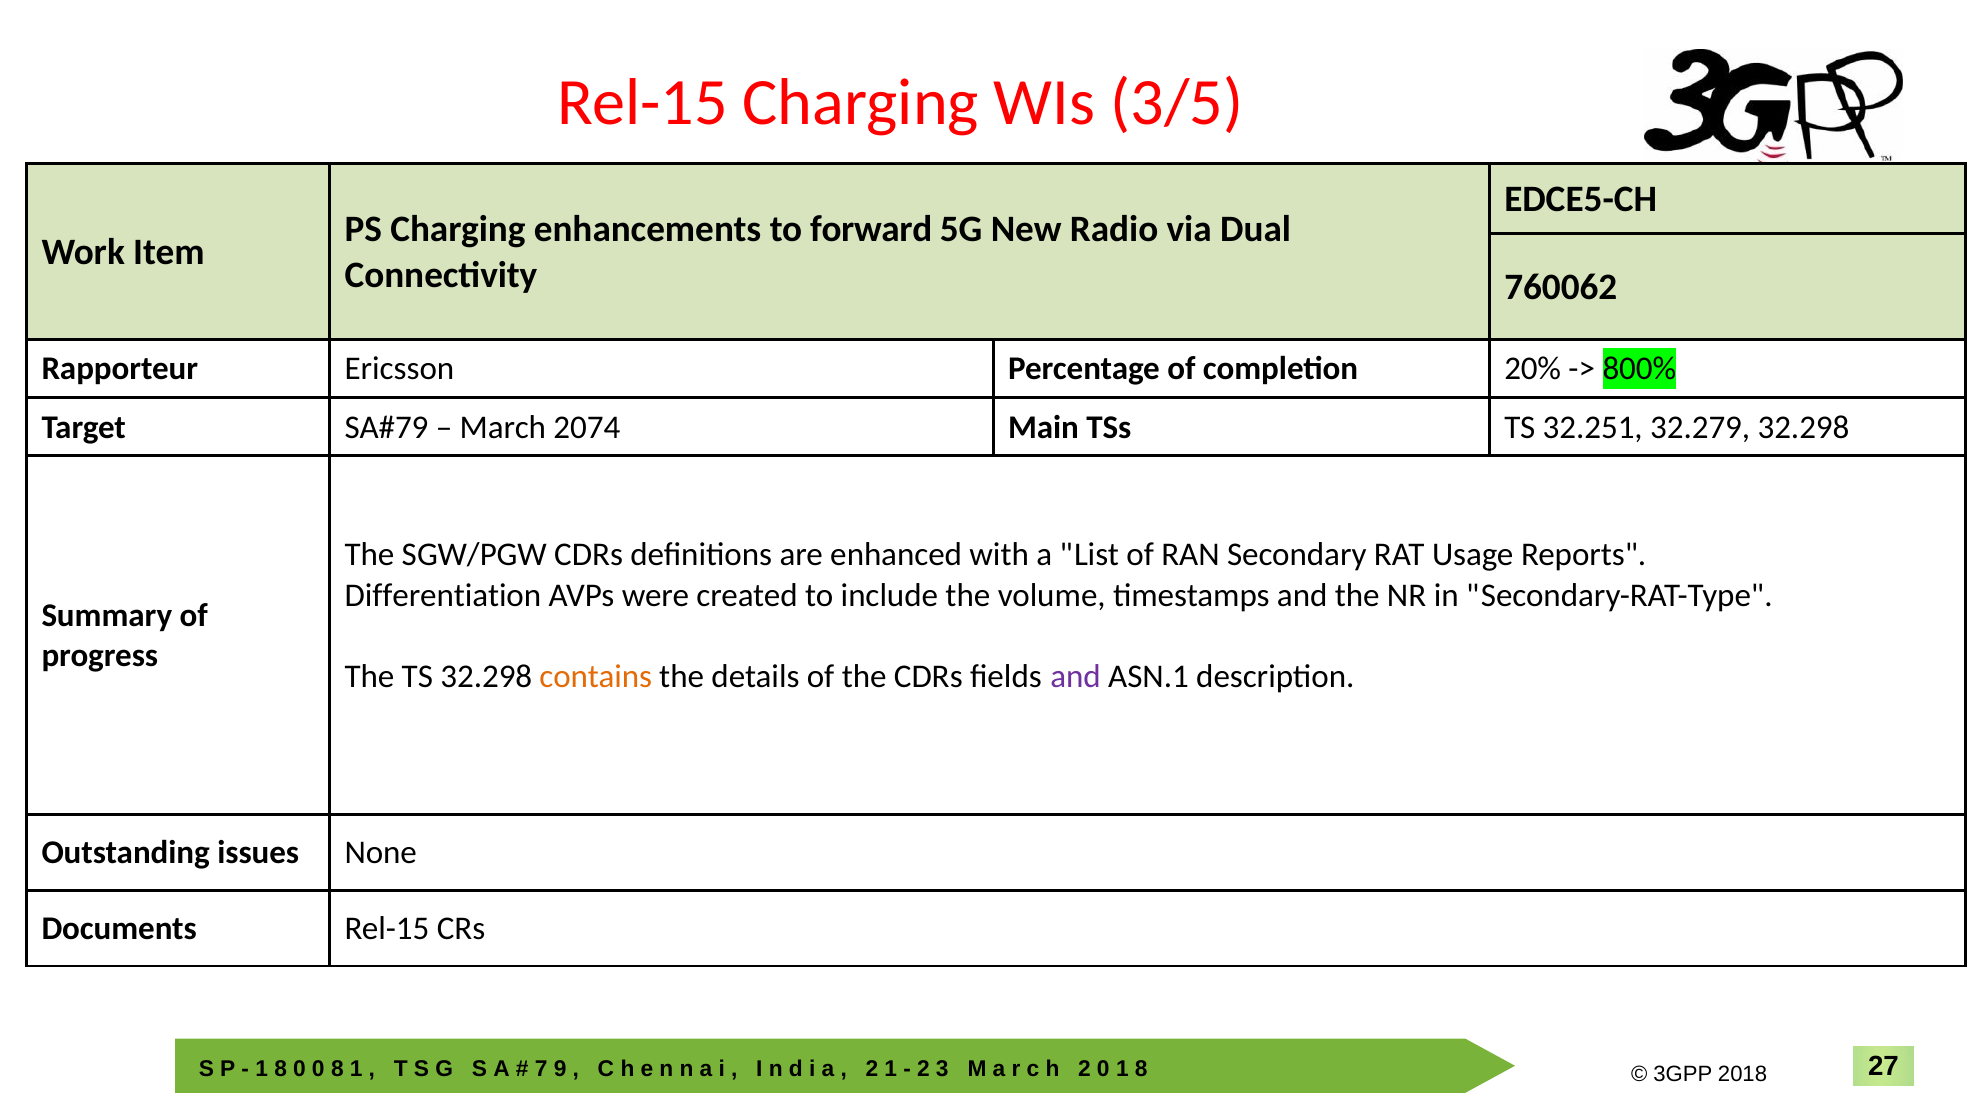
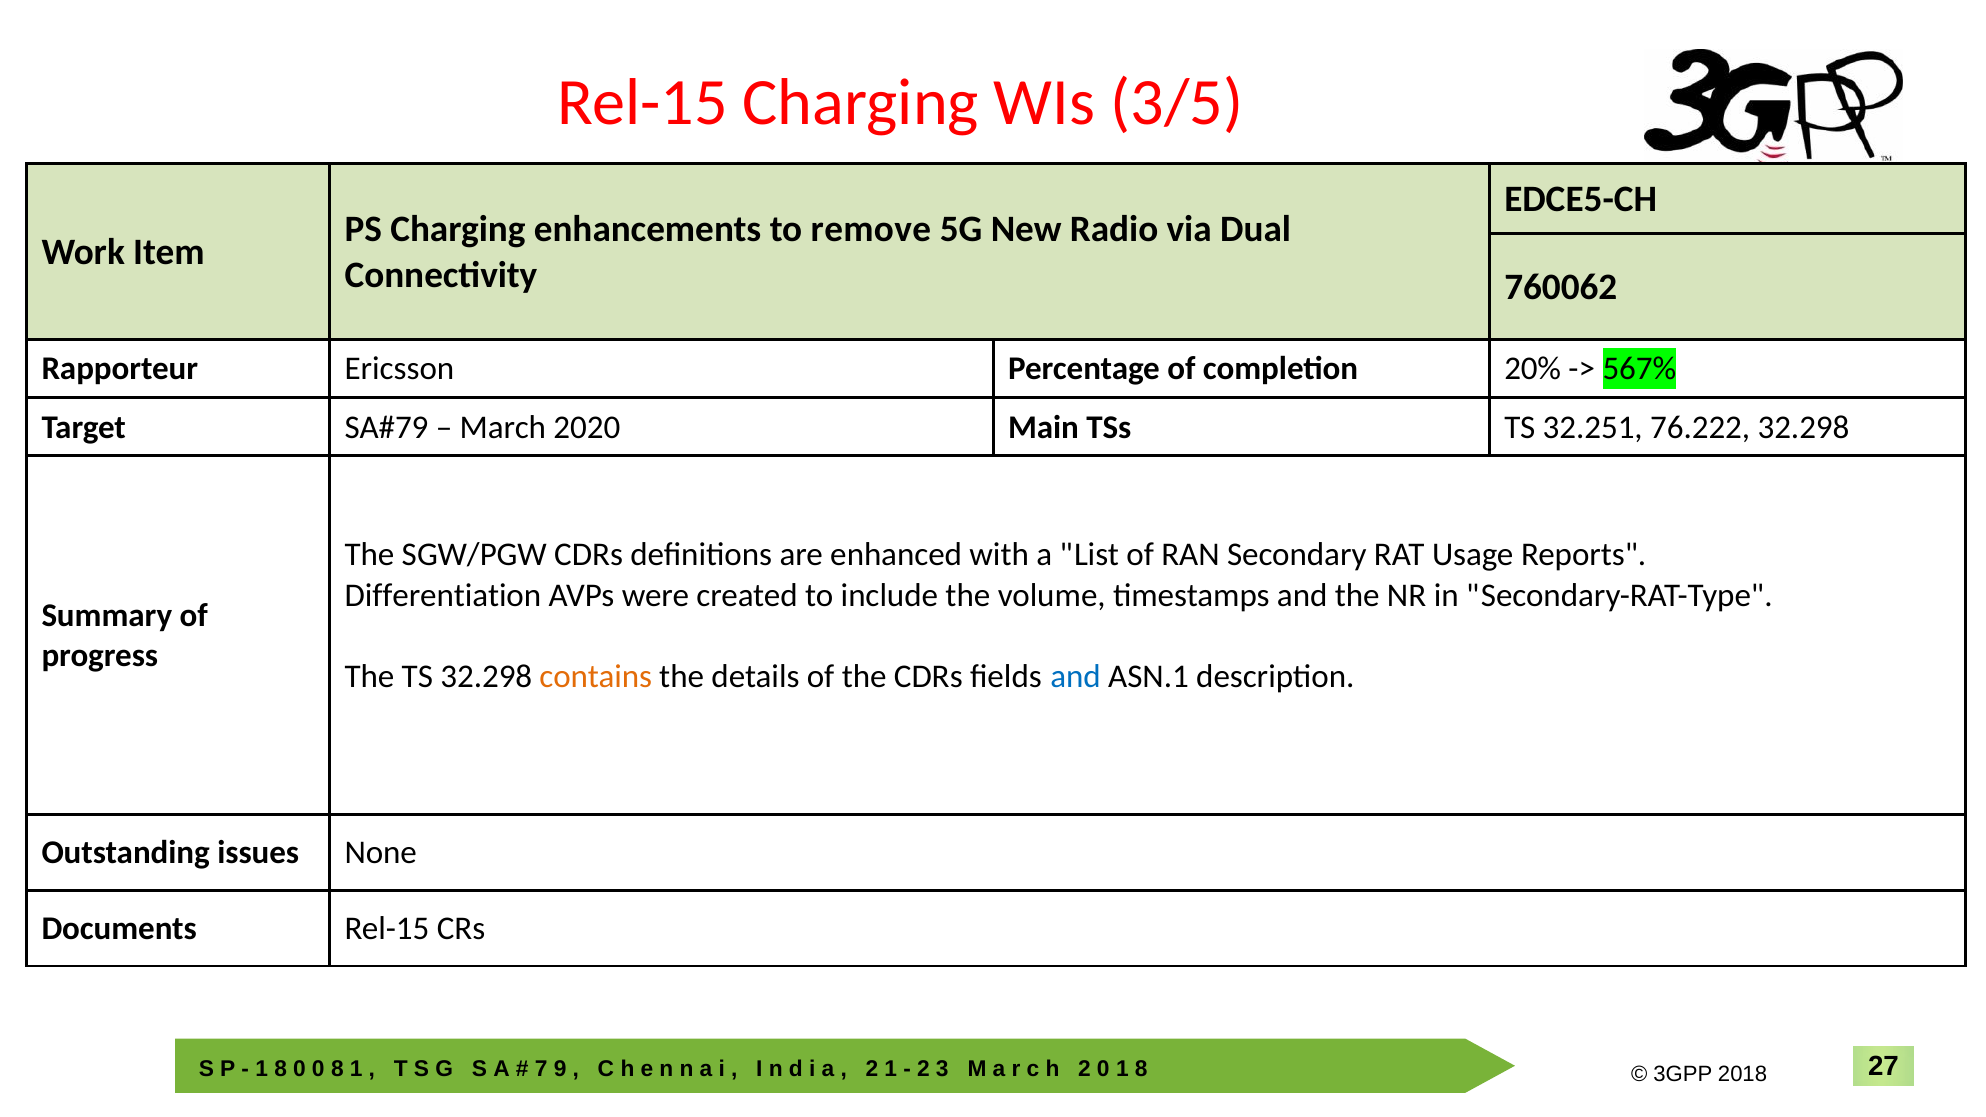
forward: forward -> remove (871, 229)
800%: 800% -> 567% (1639, 369)
2074: 2074 -> 2020 (587, 427)
32.279: 32.279 -> 76.222 (1700, 427)
and colour: purple -> blue (1076, 676)
